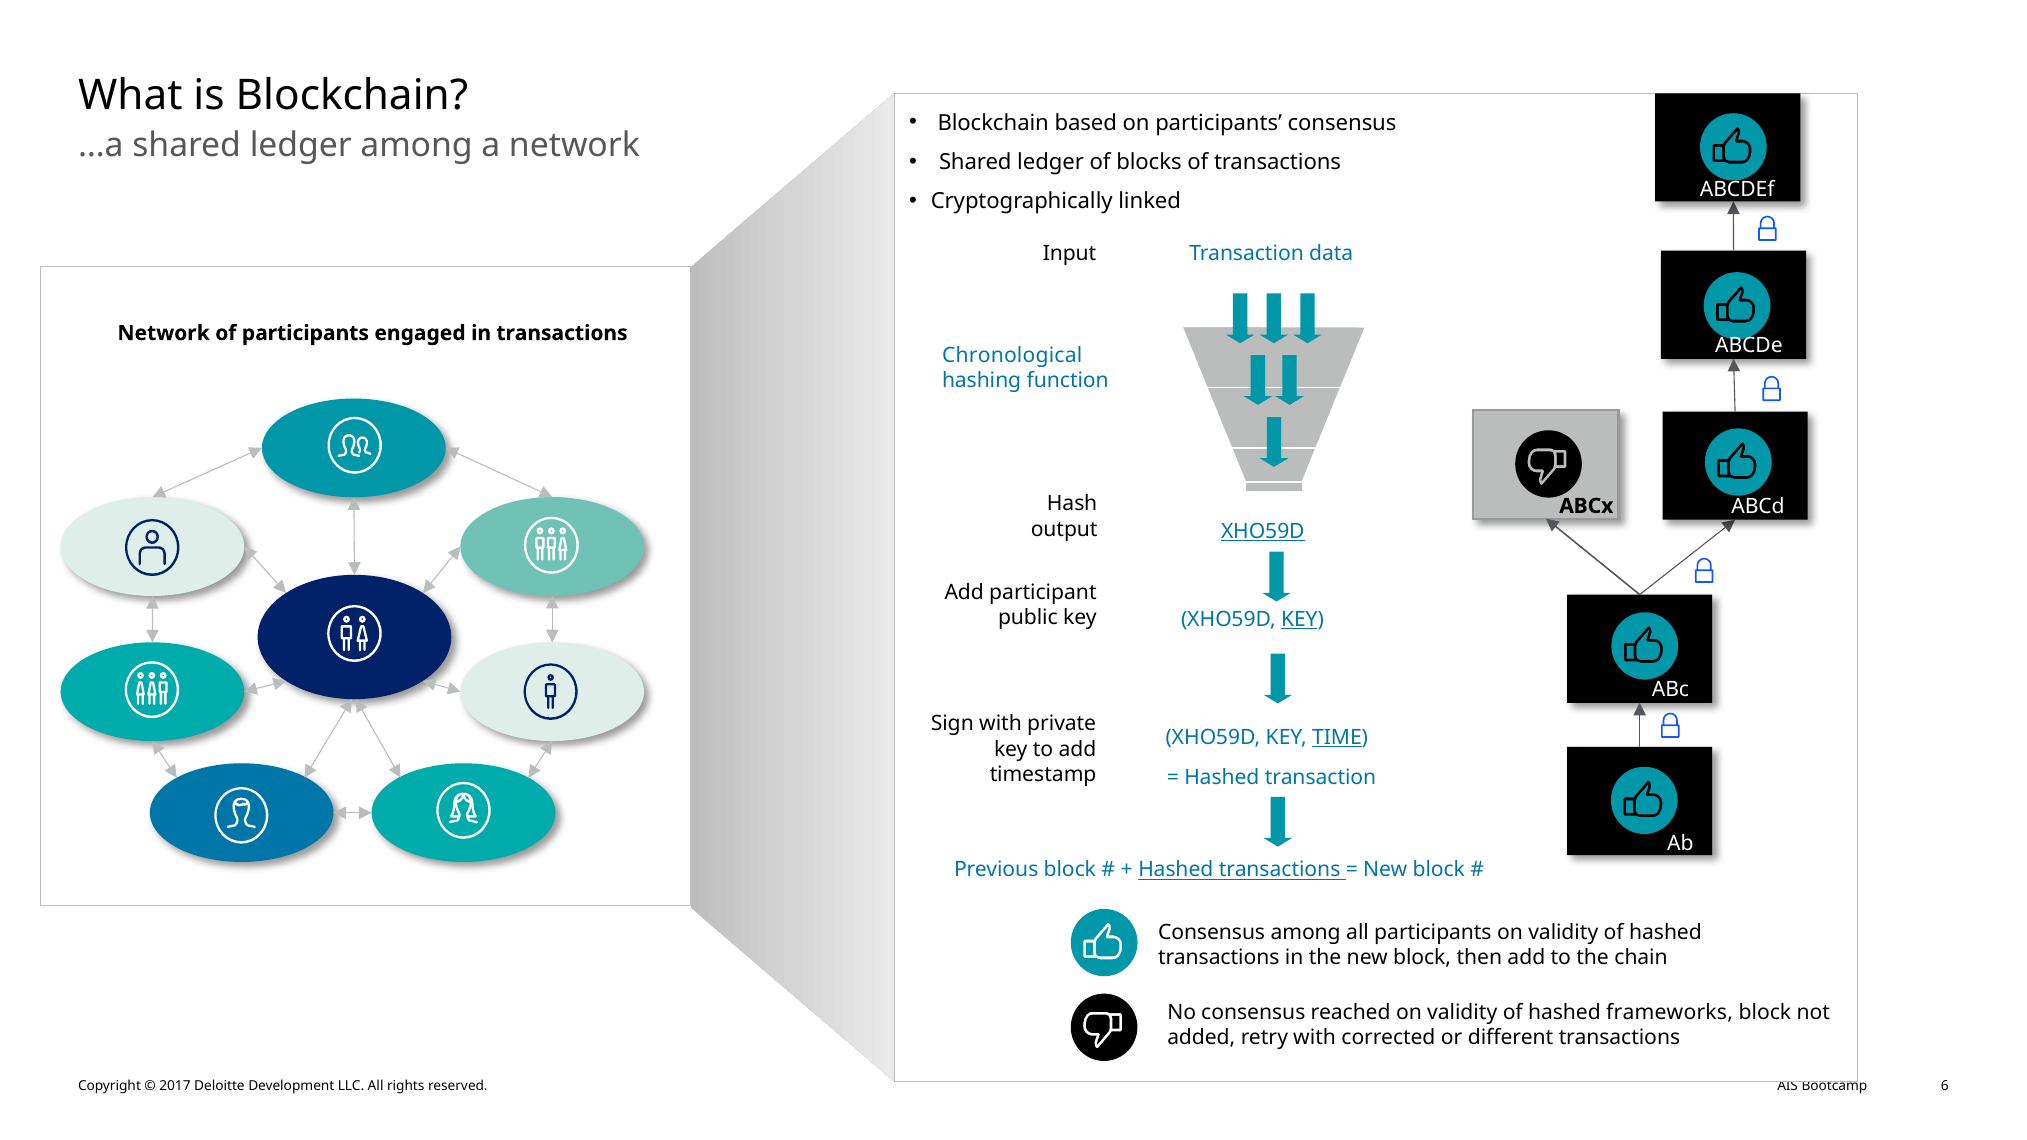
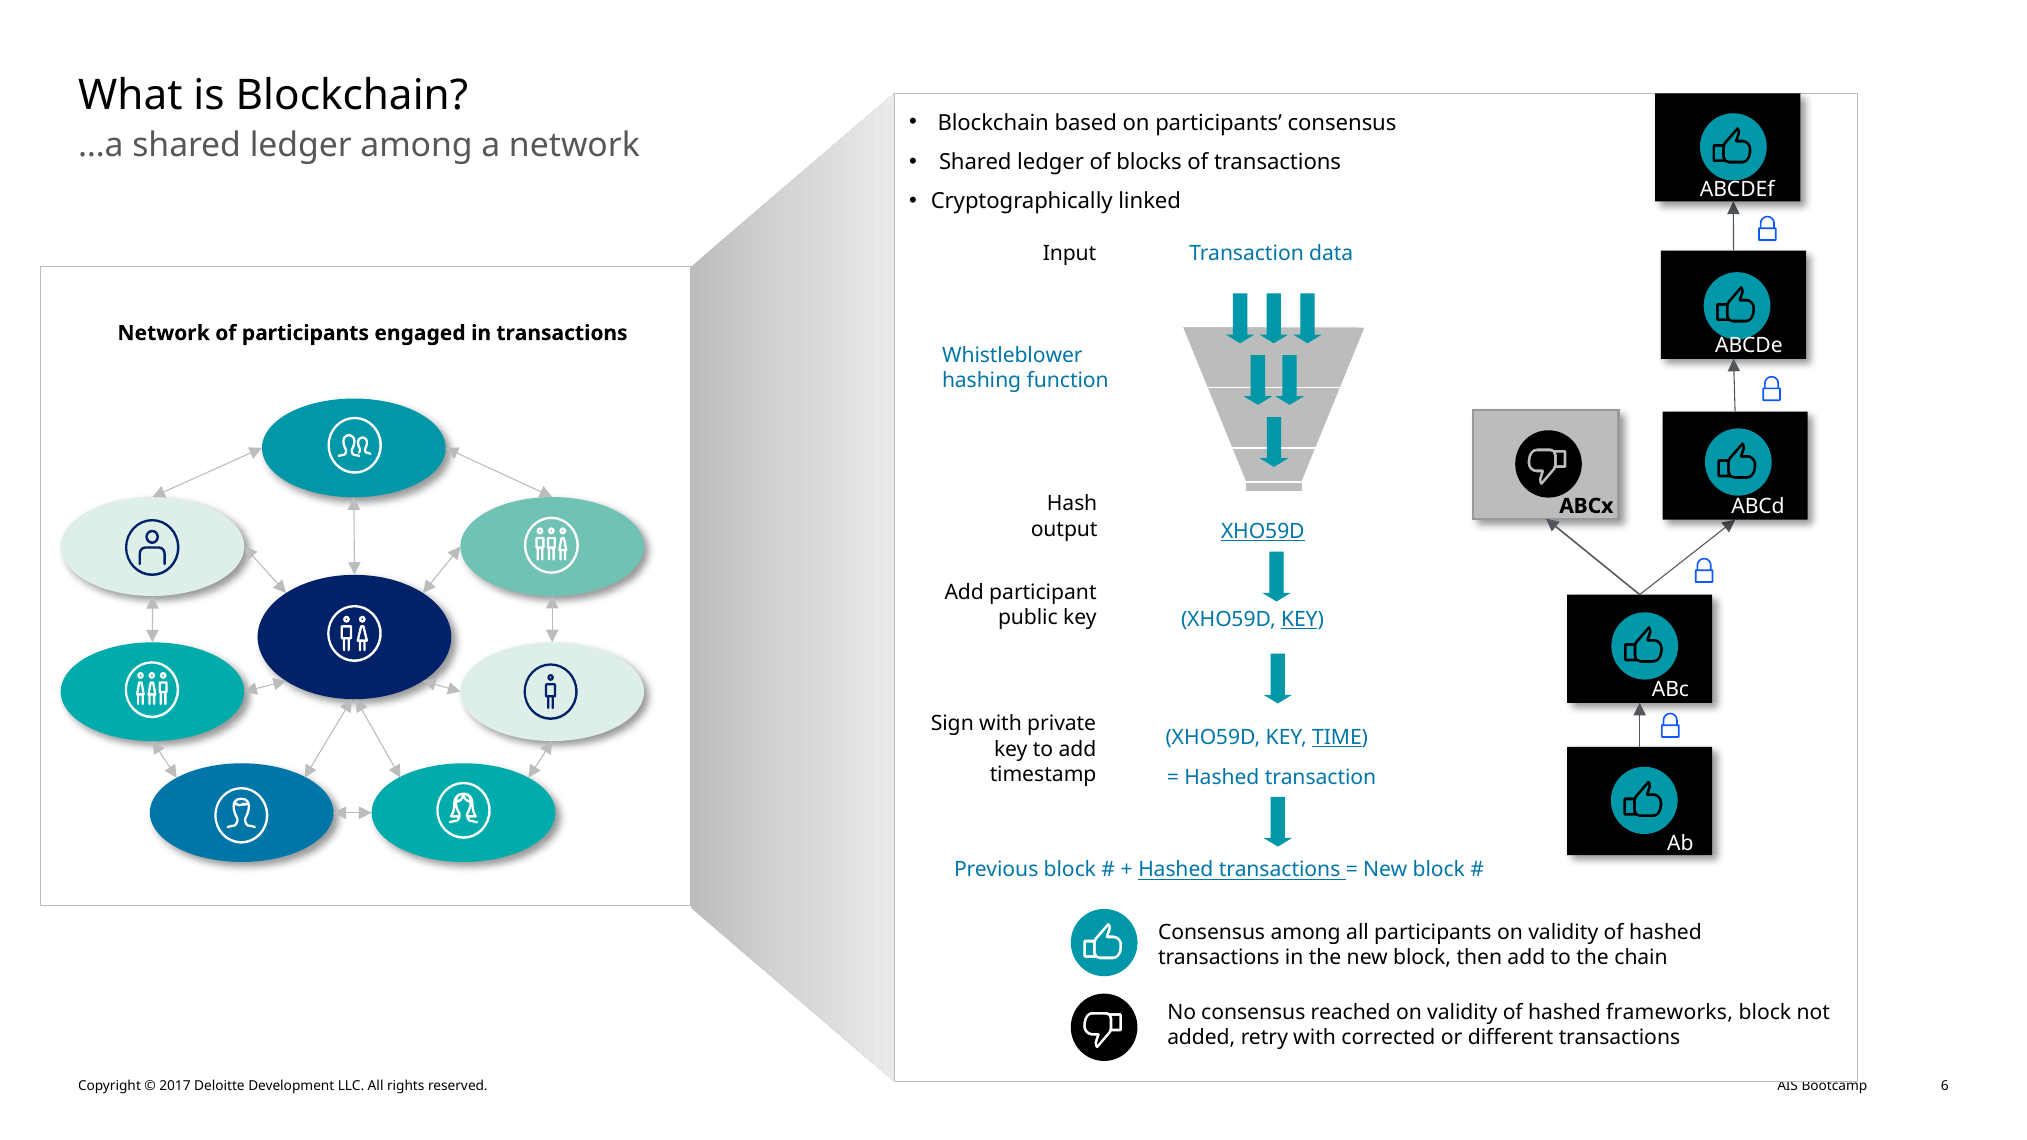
Chronological: Chronological -> Whistleblower (1012, 355)
